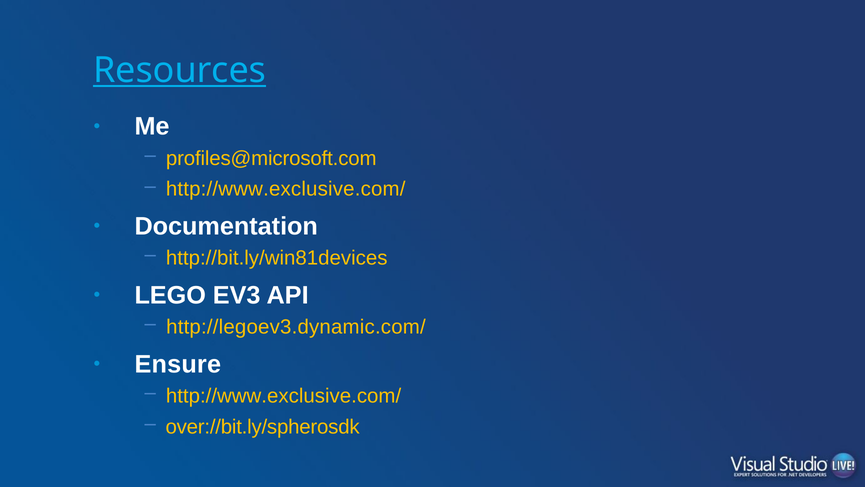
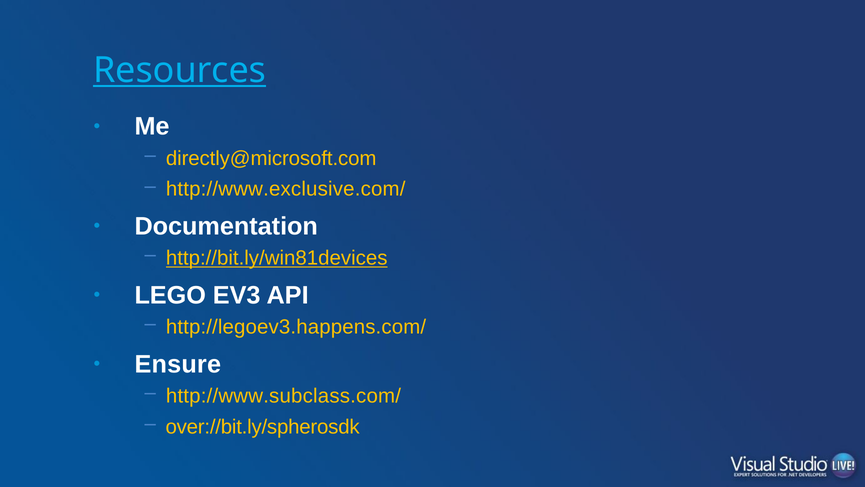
profiles@microsoft.com: profiles@microsoft.com -> directly@microsoft.com (271, 158)
http://bit.ly/win81devices underline: none -> present (277, 258)
http://legoev3.dynamic.com/: http://legoev3.dynamic.com/ -> http://legoev3.happens.com/ (296, 327)
http://www.exclusive.com/: http://www.exclusive.com/ -> http://www.subclass.com/ (283, 396)
